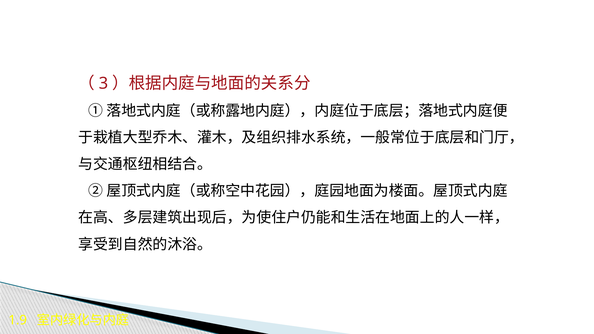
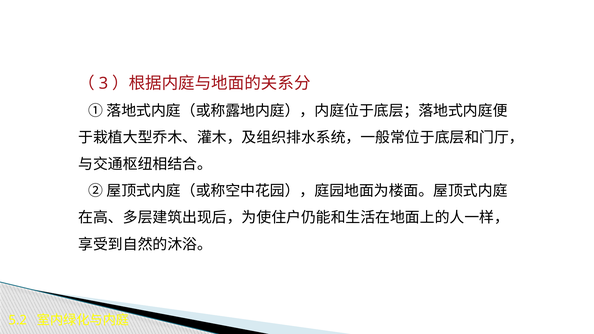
1.9: 1.9 -> 5.2 (18, 320)
